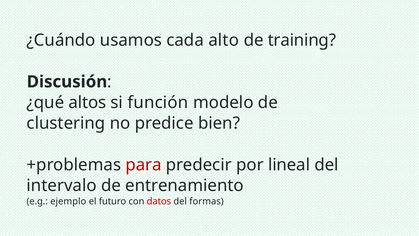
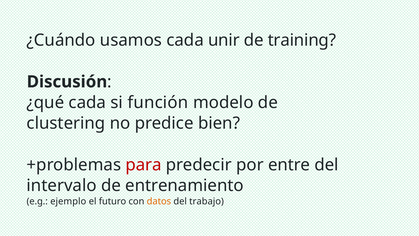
alto: alto -> unir (224, 40)
¿qué altos: altos -> cada (87, 102)
lineal: lineal -> entre (289, 165)
datos colour: red -> orange (159, 201)
formas: formas -> trabajo (207, 201)
